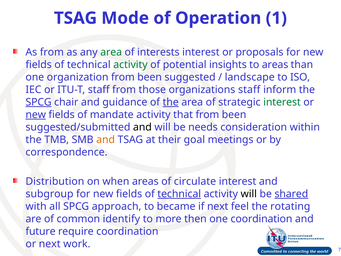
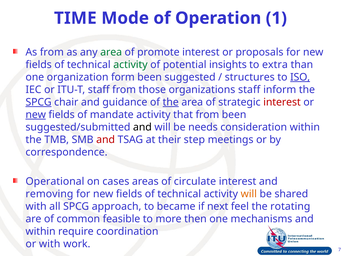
TSAG: TSAG -> TIME (75, 18)
interests: interests -> promote (158, 52)
to areas: areas -> extra (275, 65)
organization from: from -> form (123, 77)
landscape: landscape -> structures (250, 77)
ISO underline: none -> present (300, 77)
interest colour: green -> red (282, 102)
and colour: orange -> red (106, 140)
goal: goal -> step (194, 140)
Distribution: Distribution -> Operational (55, 181)
when: when -> cases (116, 181)
subgroup: subgroup -> removing (49, 194)
technical underline: present -> none (179, 194)
will colour: black -> orange (249, 194)
shared underline: present -> none (291, 194)
identify: identify -> feasible (121, 219)
one coordination: coordination -> mechanisms (261, 219)
future: future -> within (41, 231)
or next: next -> with (50, 244)
